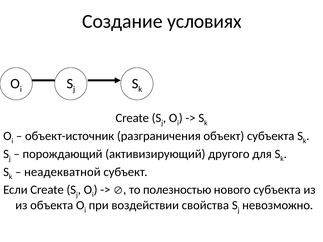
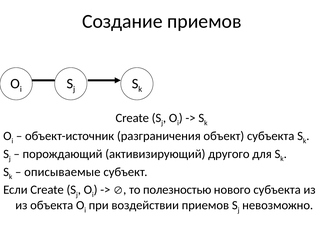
Создание условиях: условиях -> приемов (204, 22)
неадекватной: неадекватной -> описываемые (62, 172)
воздействии свойства: свойства -> приемов (205, 205)
